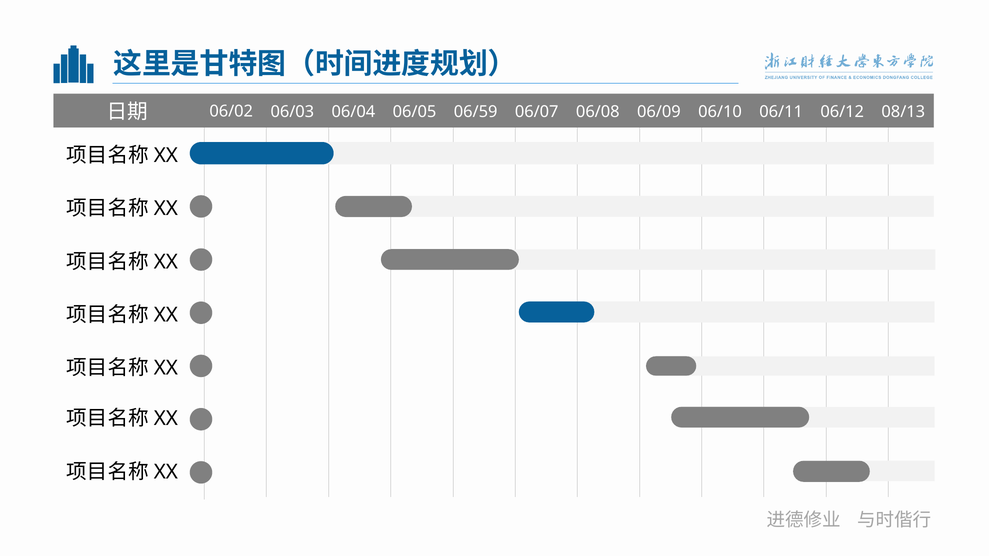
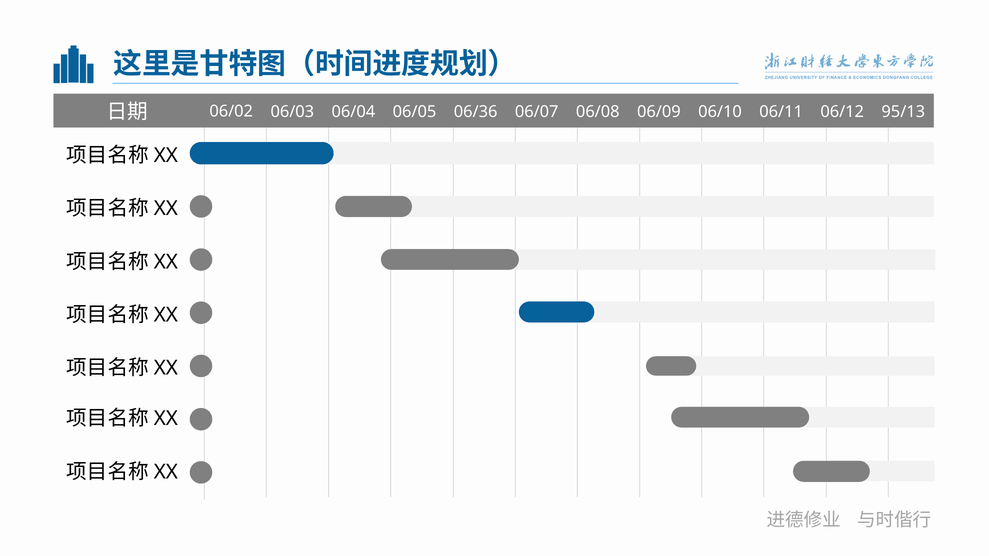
06/59: 06/59 -> 06/36 (476, 112)
08/13: 08/13 -> 95/13 (903, 112)
